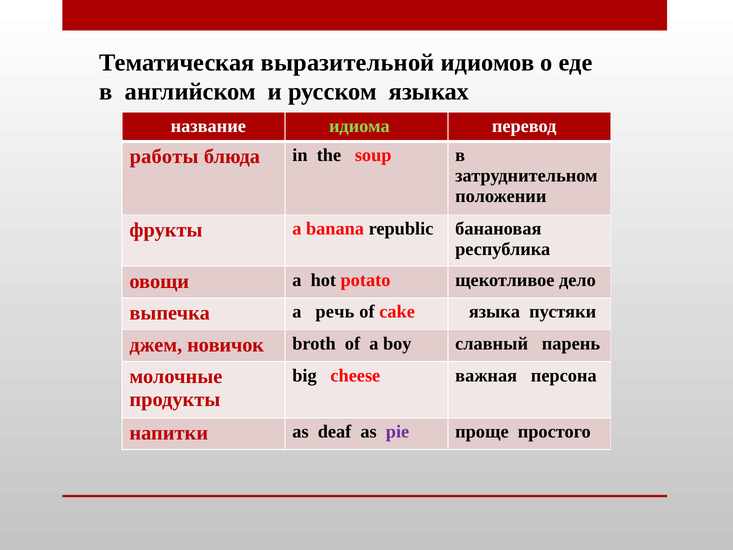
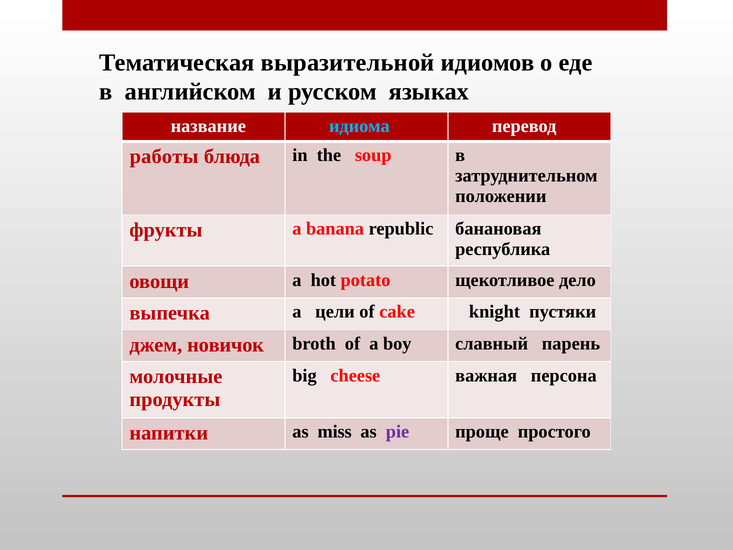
идиома colour: light green -> light blue (359, 126)
речь: речь -> цели (335, 312)
языка: языка -> knight (494, 312)
deaf: deaf -> miss (335, 432)
